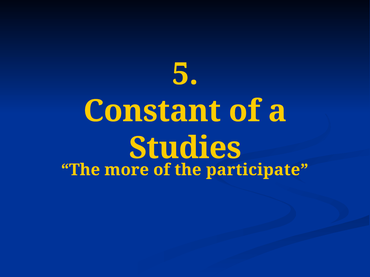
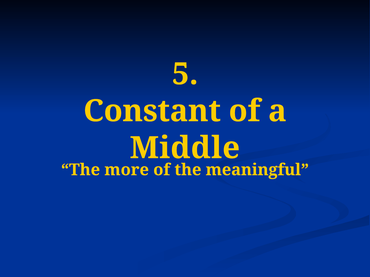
Studies: Studies -> Middle (185, 148)
participate: participate -> meaningful (257, 170)
